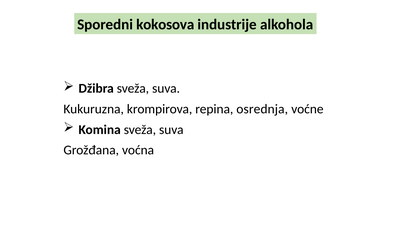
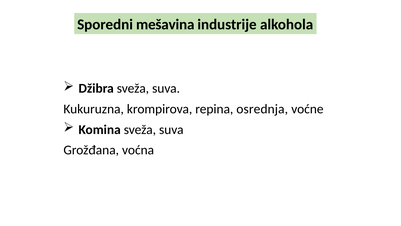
kokosova: kokosova -> mešavina (165, 25)
